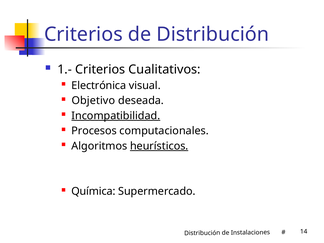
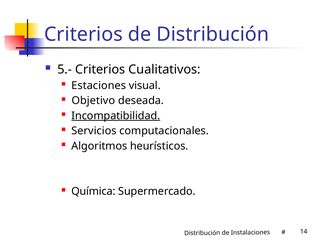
1.-: 1.- -> 5.- (65, 69)
Electrónica: Electrónica -> Estaciones (99, 86)
Procesos: Procesos -> Servicios (94, 131)
heurísticos underline: present -> none (159, 146)
